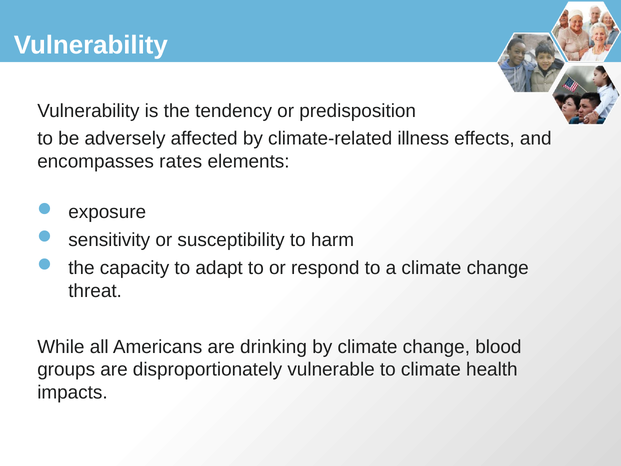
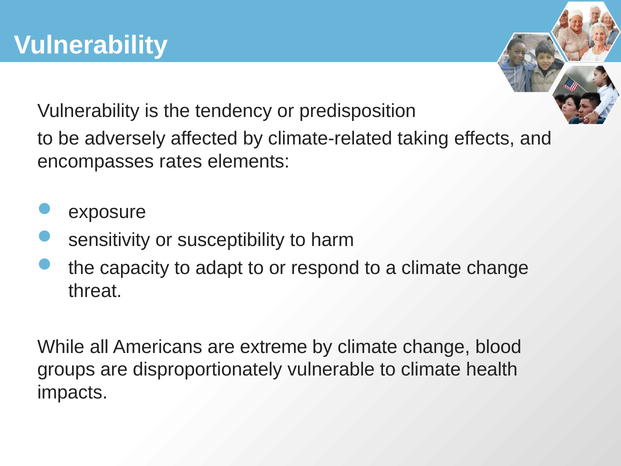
illness: illness -> taking (423, 139)
drinking: drinking -> extreme (274, 347)
